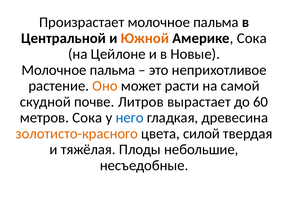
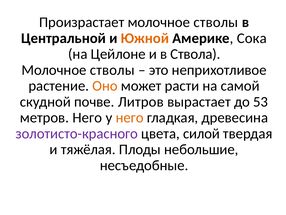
Произрастает молочное пальма: пальма -> стволы (216, 22)
Новые: Новые -> Ствола (195, 54)
пальма: пальма -> стволы (112, 70)
60: 60 -> 53 (261, 102)
метров Сока: Сока -> Него (87, 117)
него colour: blue -> orange (130, 117)
золотисто-красного colour: orange -> purple (77, 133)
